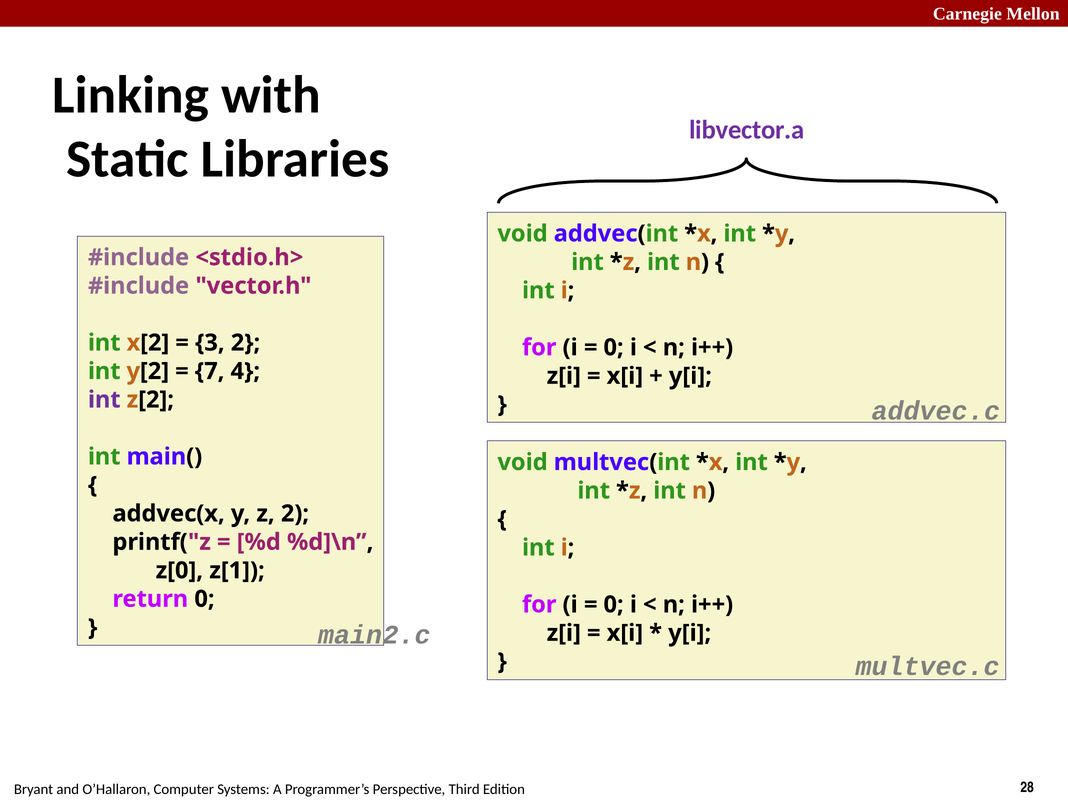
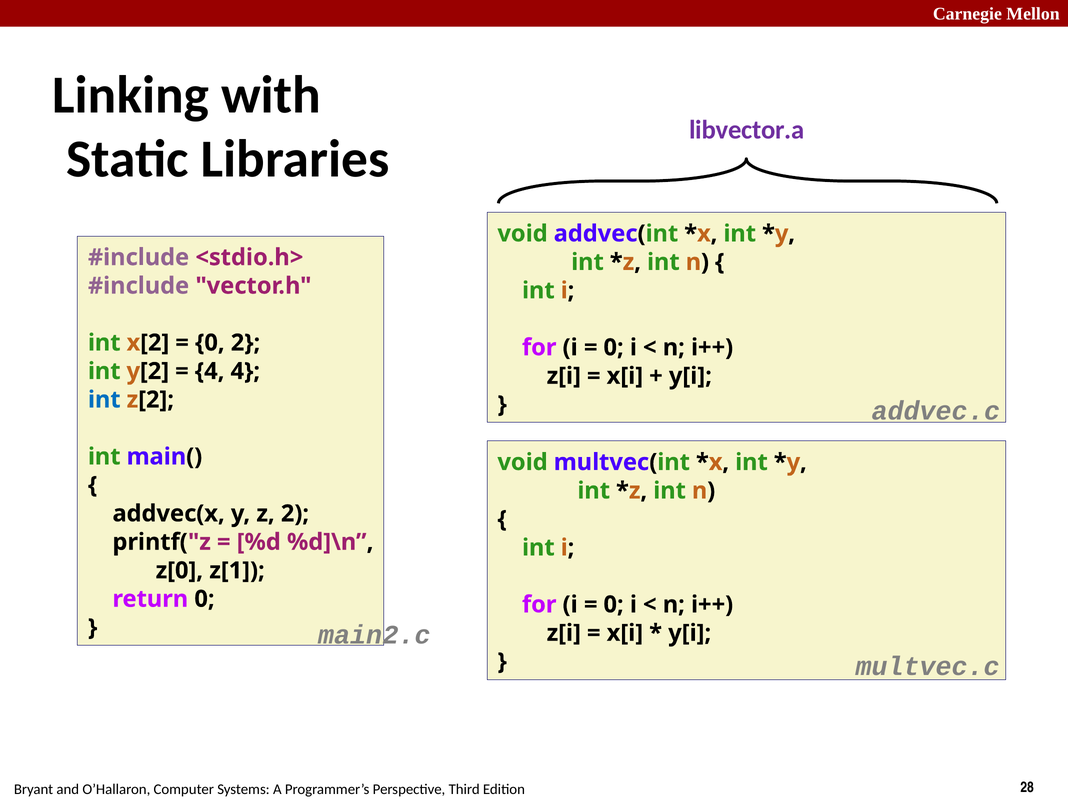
3: 3 -> 0 (210, 343)
7: 7 -> 4 (210, 371)
int colour: purple -> blue (104, 400)
